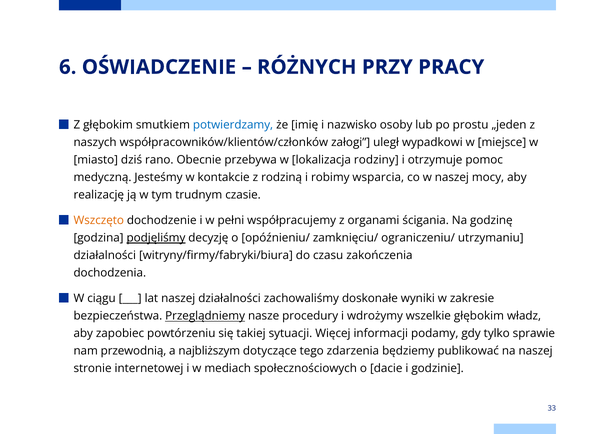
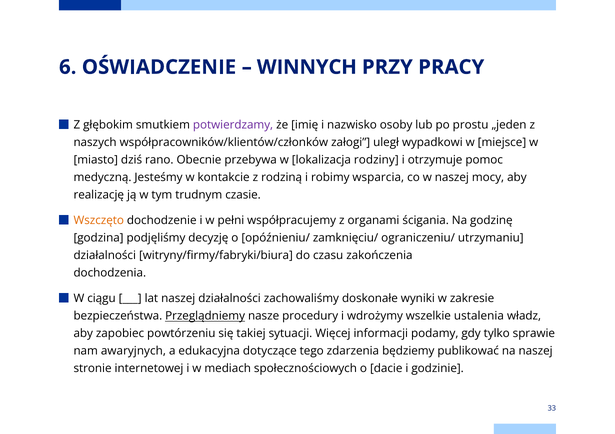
RÓŻNYCH: RÓŻNYCH -> WINNYCH (307, 67)
potwierdzamy colour: blue -> purple (233, 125)
podjęliśmy underline: present -> none (156, 239)
wszelkie głębokim: głębokim -> ustalenia (479, 317)
przewodnią: przewodnią -> awaryjnych (133, 352)
najbliższym: najbliższym -> edukacyjna (209, 352)
